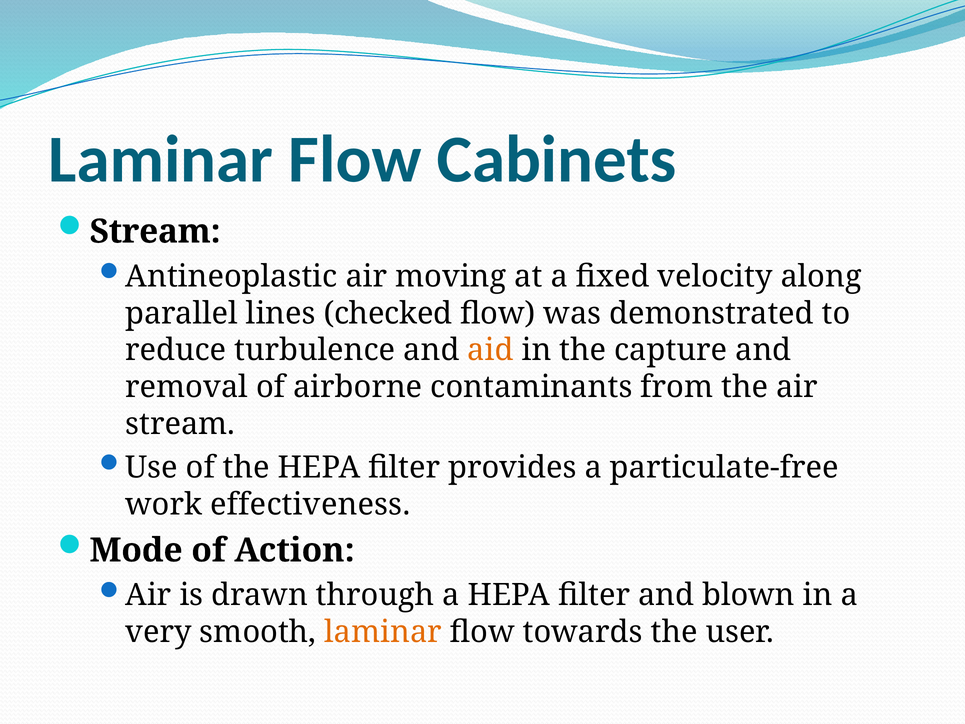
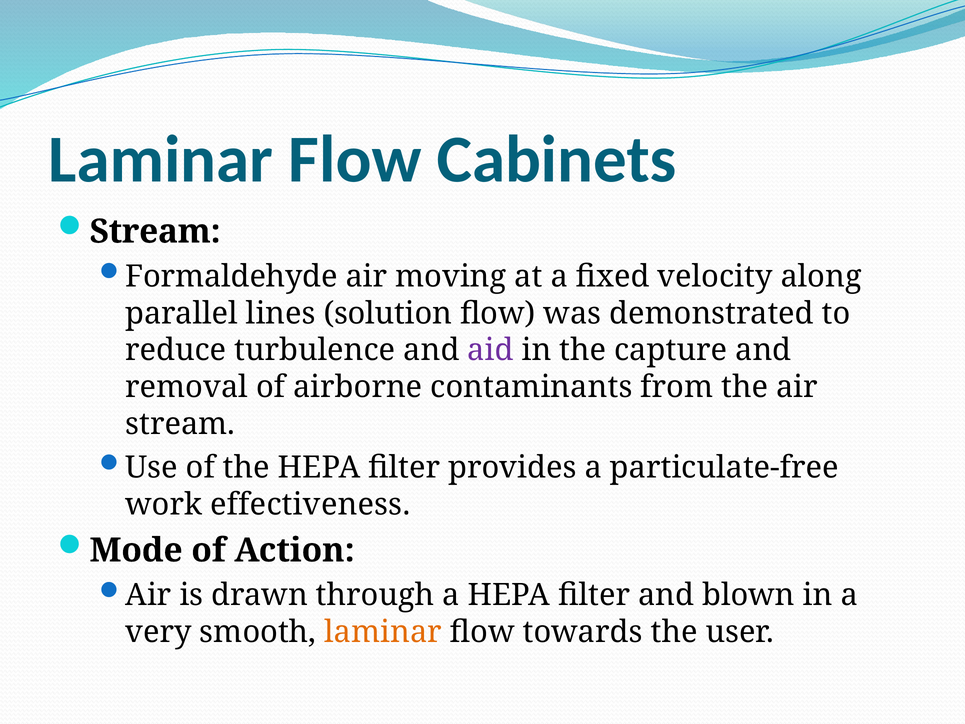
Antineoplastic: Antineoplastic -> Formaldehyde (232, 276)
checked: checked -> solution (388, 313)
aid colour: orange -> purple (491, 350)
